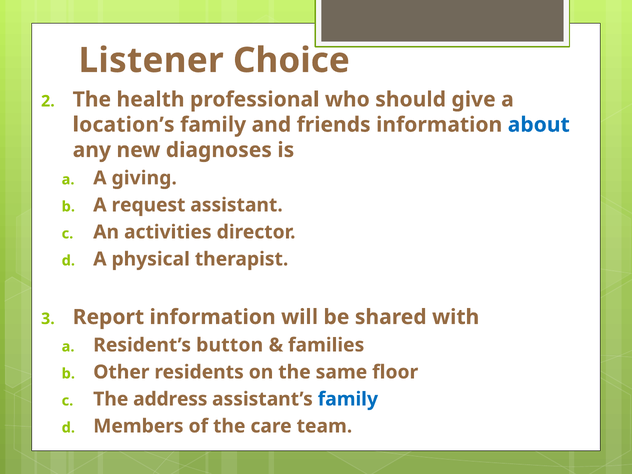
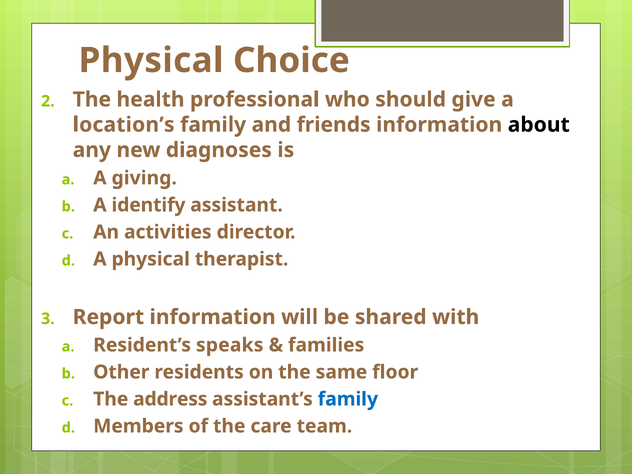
Listener: Listener -> Physical (151, 60)
about colour: blue -> black (539, 125)
request: request -> identify (148, 205)
button: button -> speaks (230, 345)
